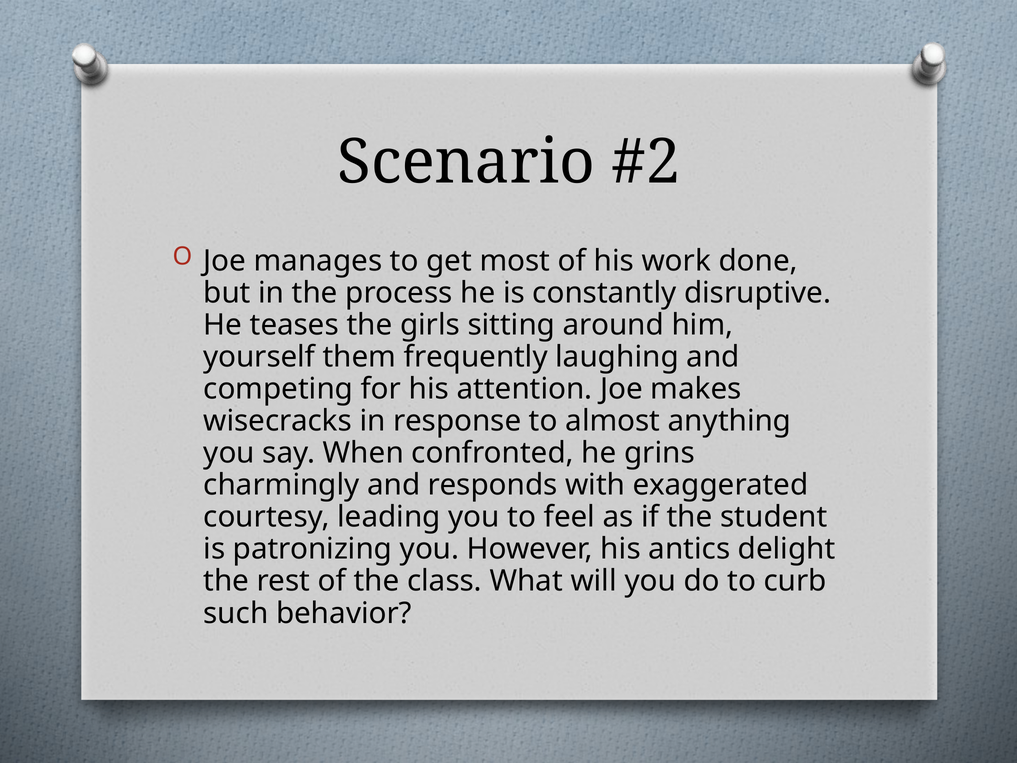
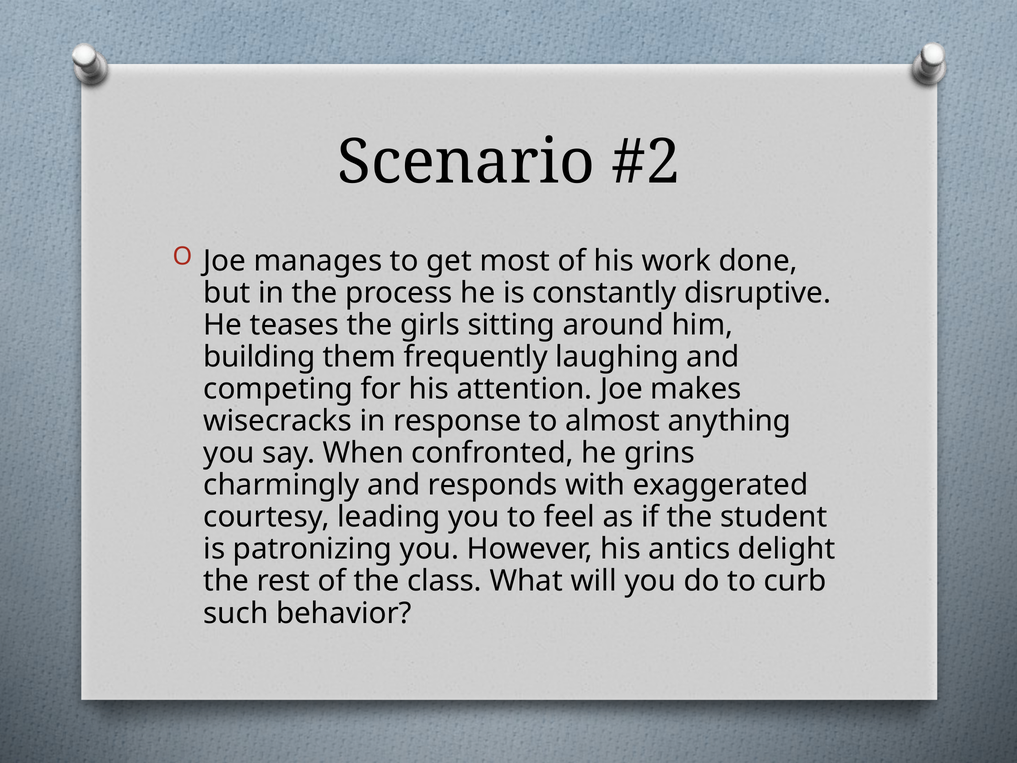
yourself: yourself -> building (259, 357)
